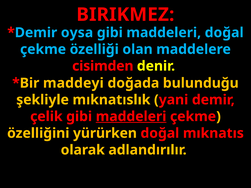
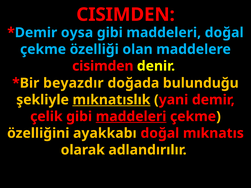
BIRIKMEZ: BIRIKMEZ -> CISIMDEN (126, 15)
maddeyi: maddeyi -> beyazdır (73, 83)
mıknatıslık underline: none -> present (111, 100)
yürürken: yürürken -> ayakkabı (105, 133)
